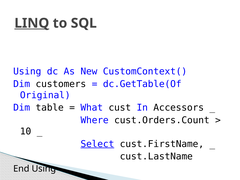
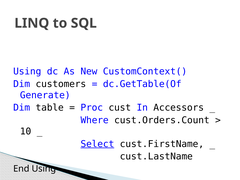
LINQ underline: present -> none (32, 23)
Original: Original -> Generate (45, 95)
What: What -> Proc (92, 108)
